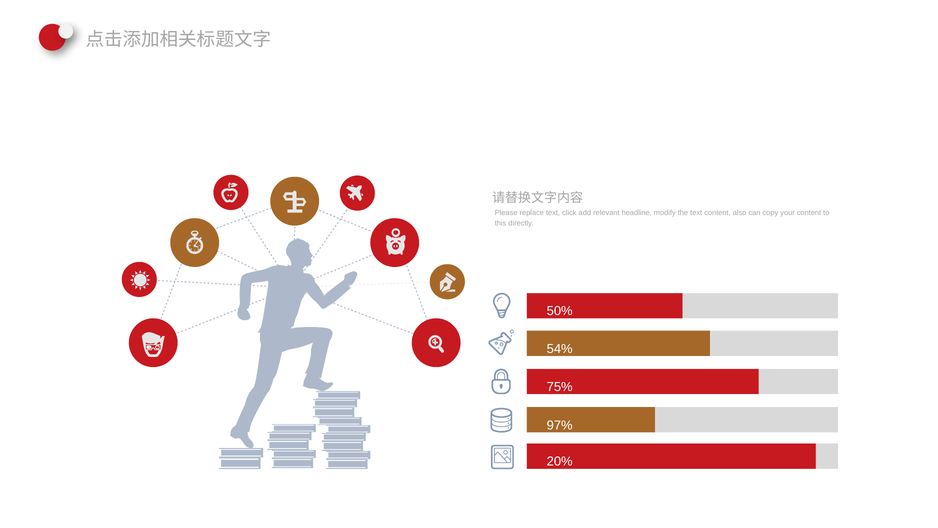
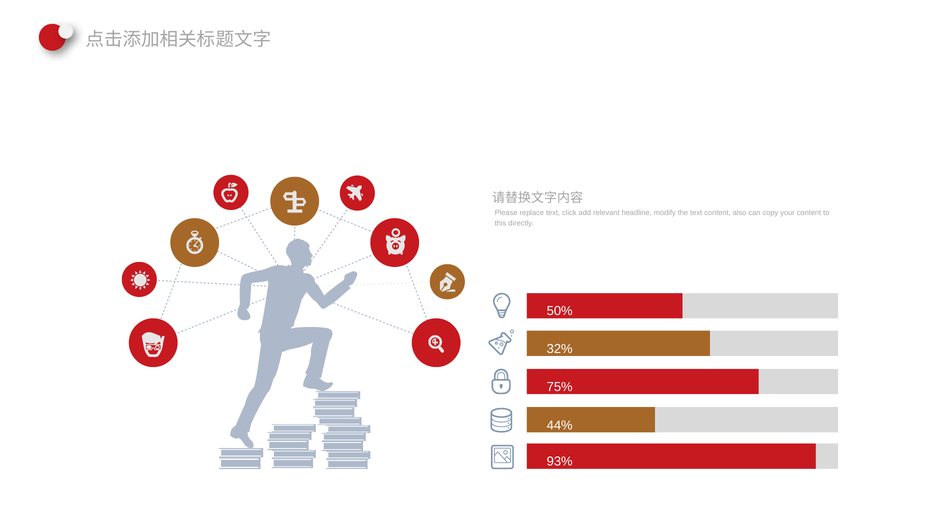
54%: 54% -> 32% (560, 348)
97%: 97% -> 44% (560, 425)
20%: 20% -> 93% (560, 461)
